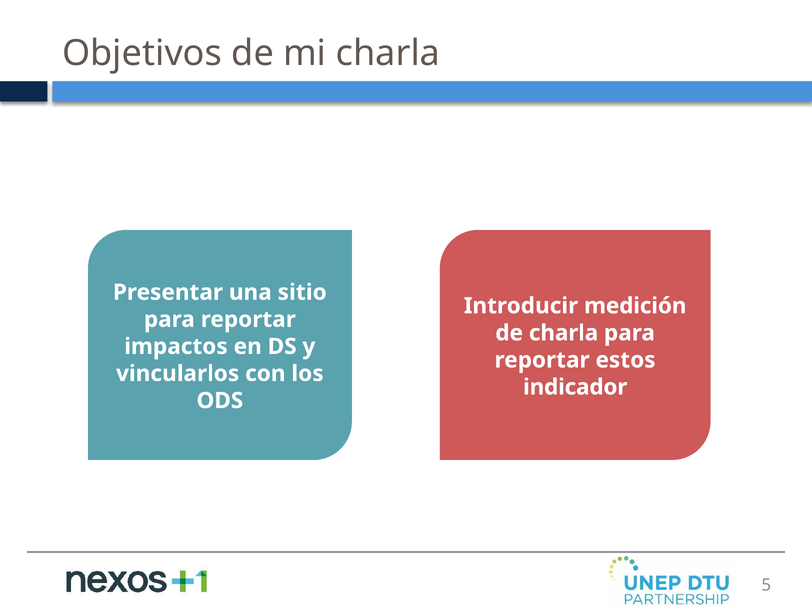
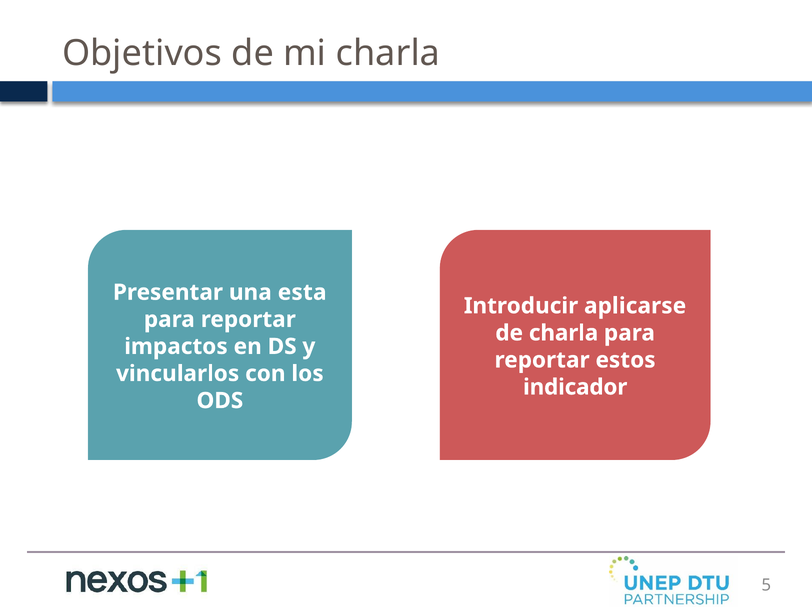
sitio: sitio -> esta (302, 292)
medición: medición -> aplicarse (635, 306)
